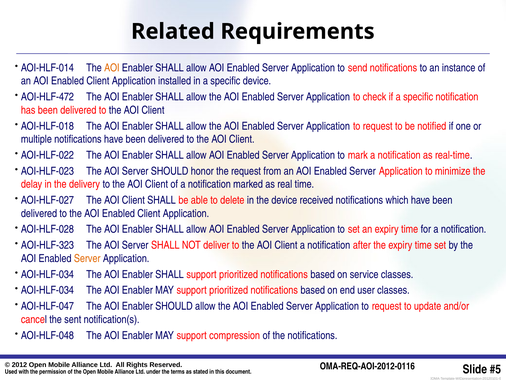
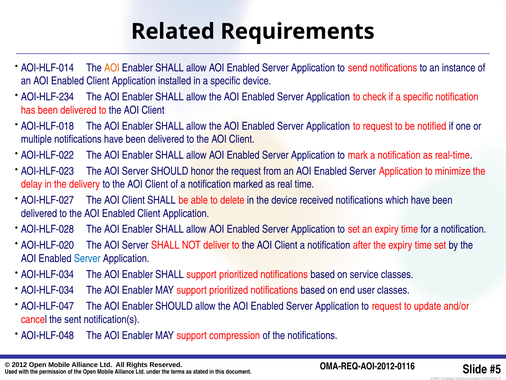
AOI-HLF-472: AOI-HLF-472 -> AOI-HLF-234 (47, 97)
AOI-HLF-323: AOI-HLF-323 -> AOI-HLF-020 (47, 245)
Server colour: orange -> blue (87, 258)
